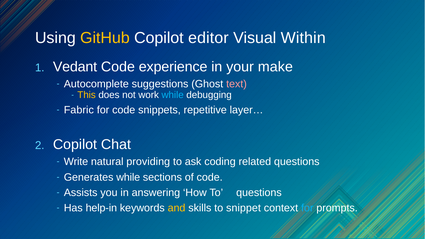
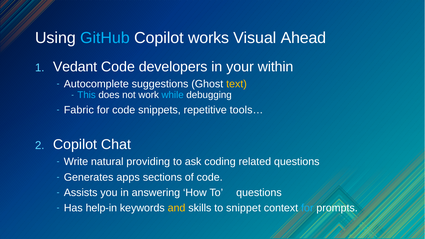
GitHub colour: yellow -> light blue (105, 38)
editor: editor -> works (209, 38)
Within: Within -> Ahead (303, 38)
experience: experience -> developers (173, 67)
make: make -> within (276, 67)
text colour: pink -> yellow (236, 84)
This colour: yellow -> light blue (87, 95)
layer…: layer… -> tools… (246, 110)
Generates while: while -> apps (128, 177)
